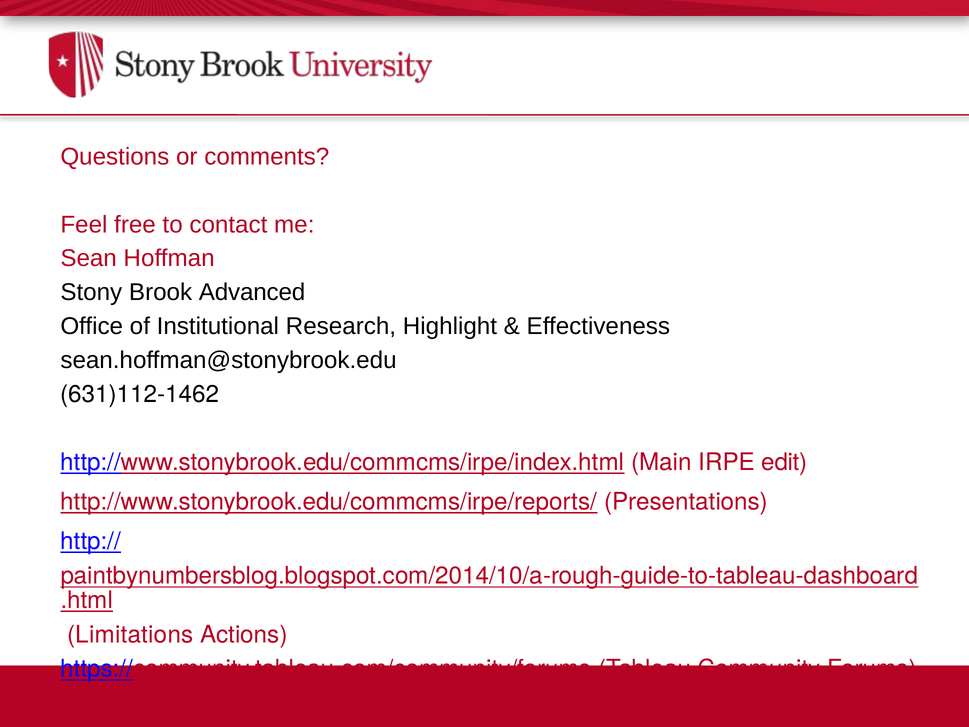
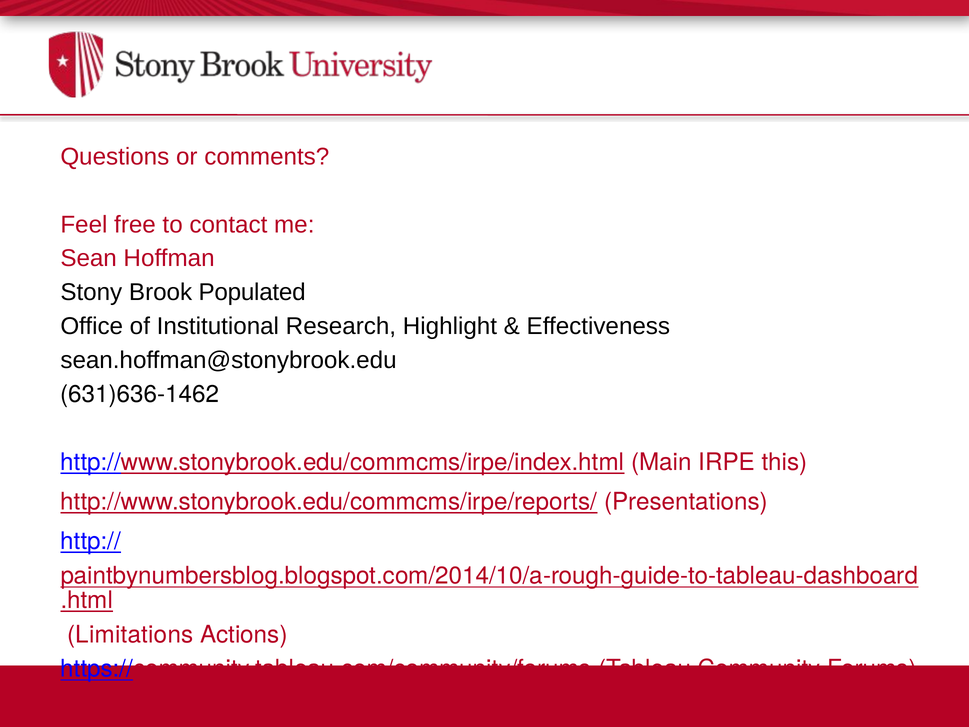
Advanced: Advanced -> Populated (252, 292)
631)112-1462: 631)112-1462 -> 631)636-1462 (140, 394)
edit: edit -> this (784, 462)
